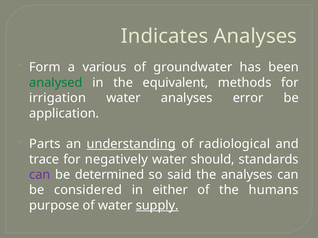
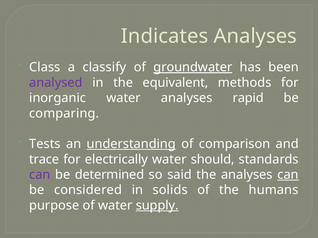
Form: Form -> Class (45, 67)
various: various -> classify (104, 67)
groundwater underline: none -> present (193, 67)
analysed colour: green -> purple (56, 83)
irrigation: irrigation -> inorganic (58, 98)
error: error -> rapid (248, 98)
application: application -> comparing (64, 114)
Parts: Parts -> Tests (45, 144)
radiological: radiological -> comparison (235, 144)
negatively: negatively -> electrically (116, 160)
can underline: none -> present (288, 175)
either: either -> solids (170, 190)
